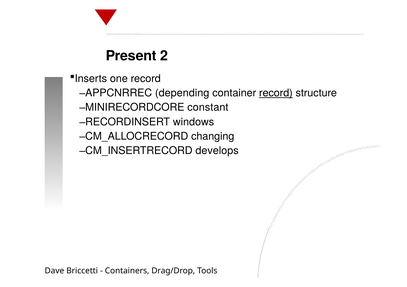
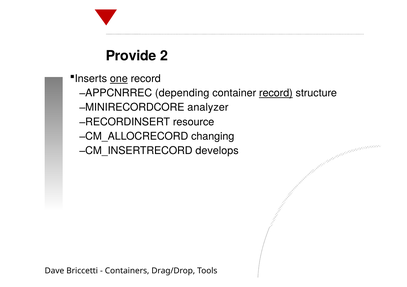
Present: Present -> Provide (131, 56)
one underline: none -> present (119, 79)
constant: constant -> analyzer (208, 108)
windows: windows -> resource (194, 122)
